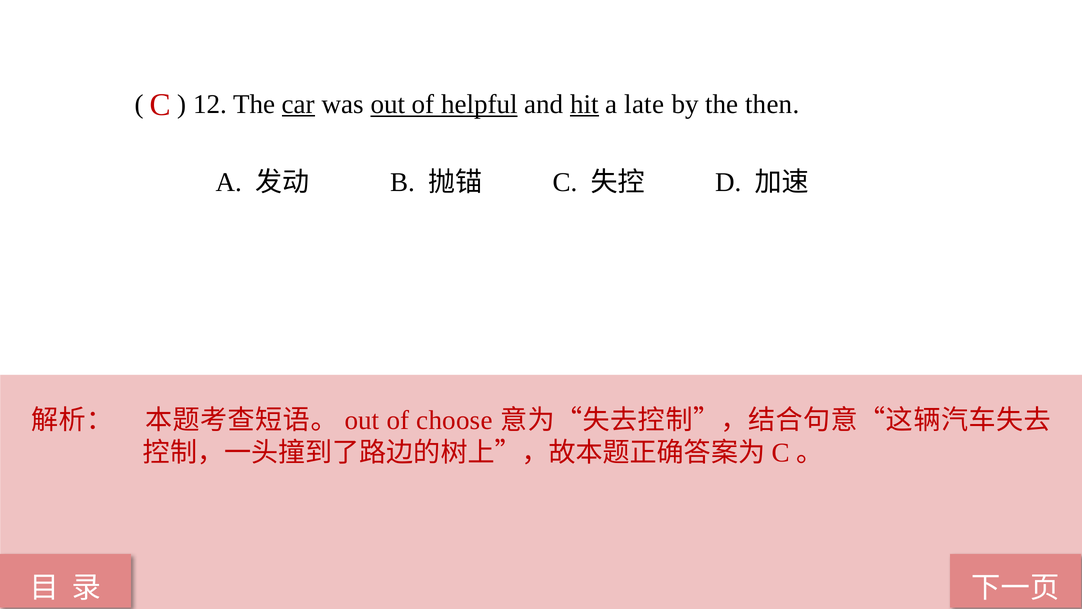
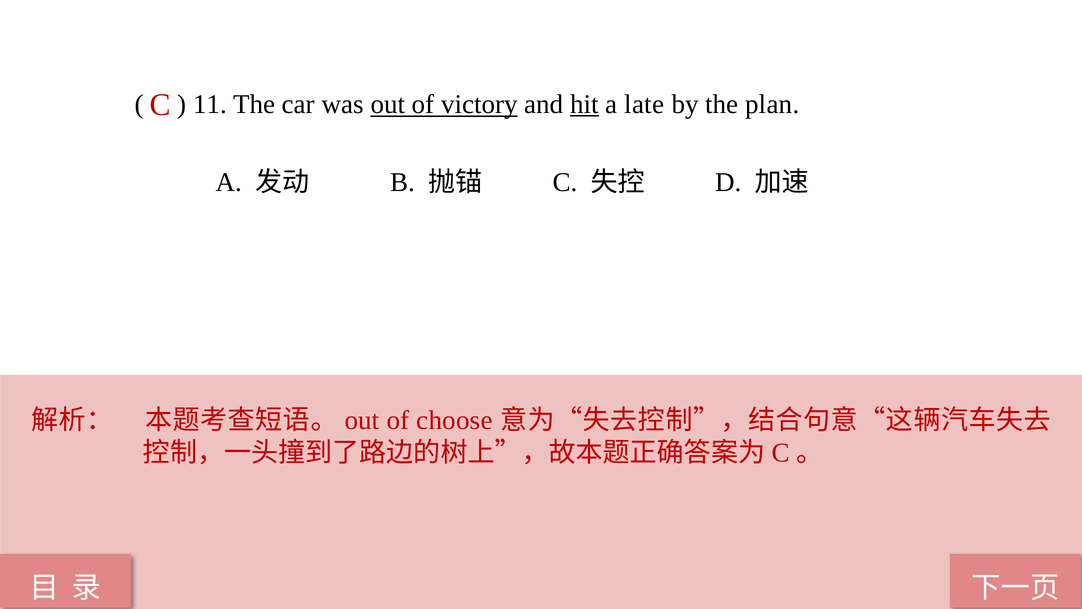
12: 12 -> 11 (210, 104)
car underline: present -> none (298, 104)
helpful: helpful -> victory (479, 104)
then: then -> plan (772, 104)
